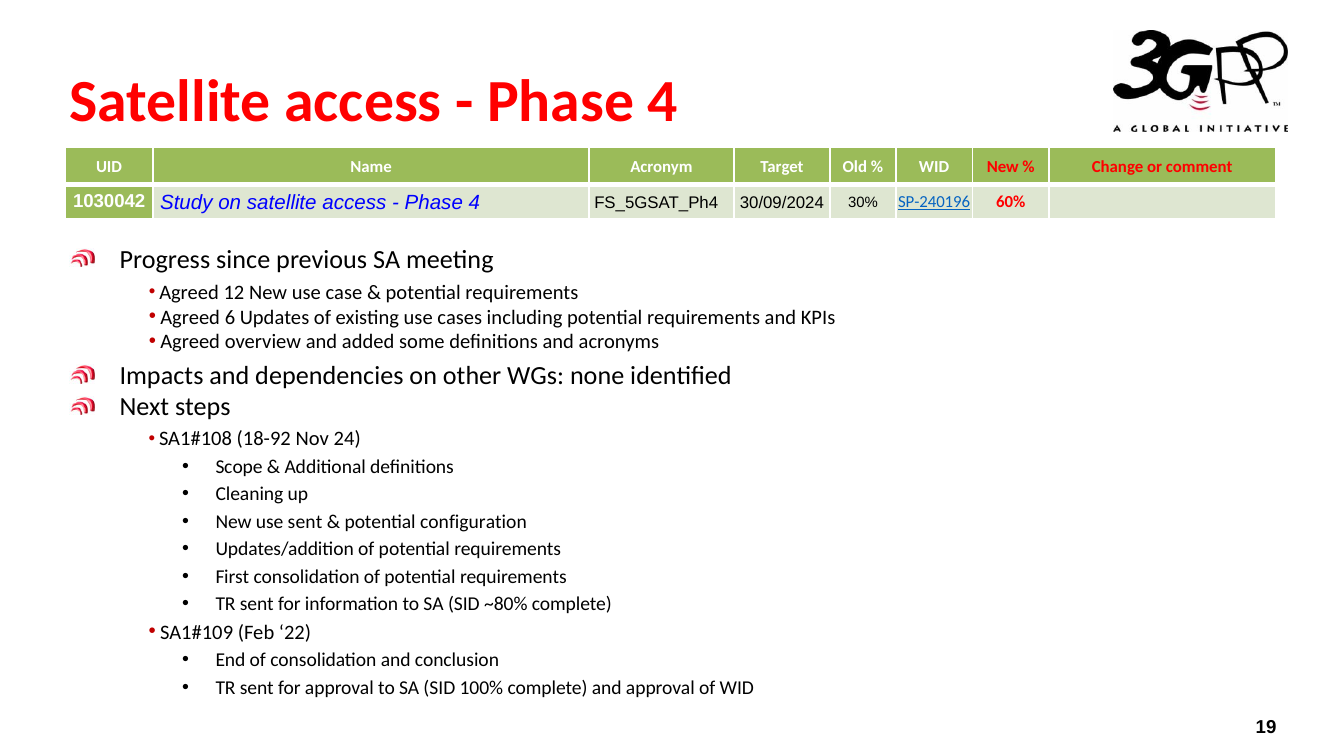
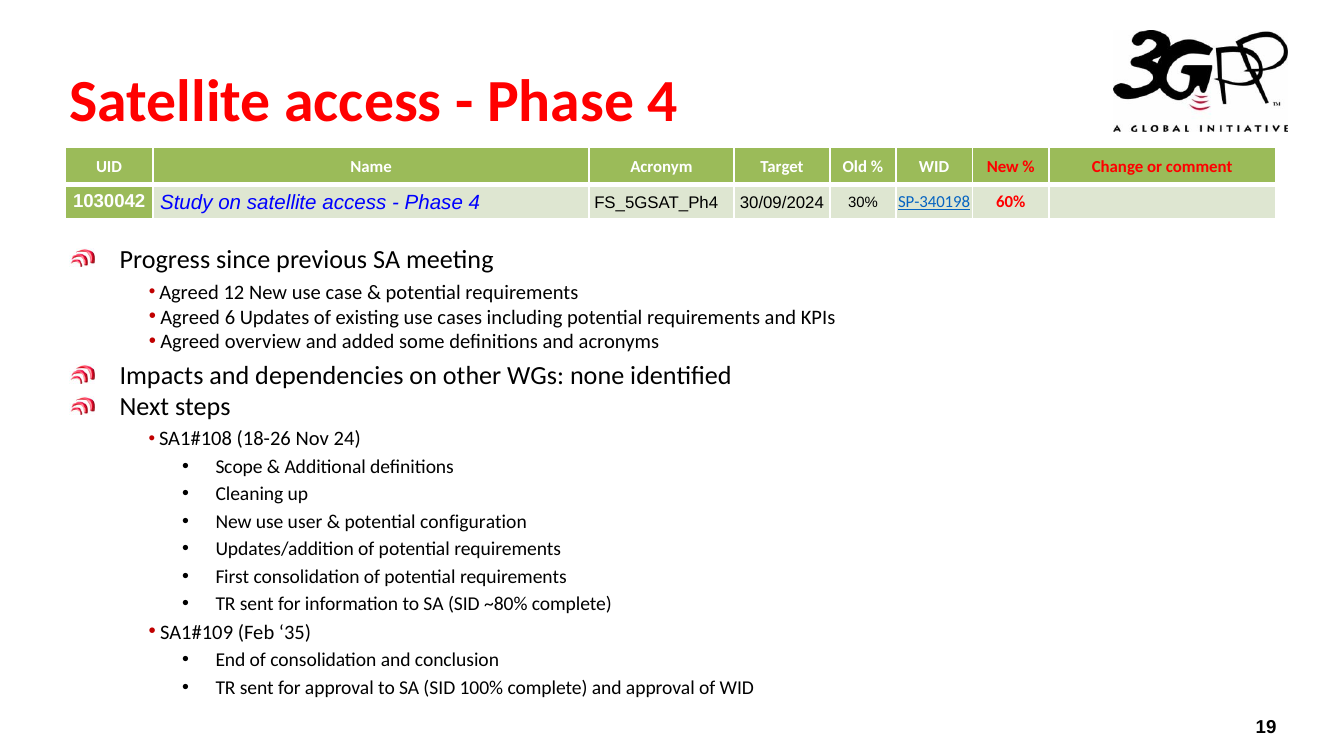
SP-240196: SP-240196 -> SP-340198 (934, 202)
18-92: 18-92 -> 18-26 (264, 439)
use sent: sent -> user (305, 522)
22: 22 -> 35 (295, 632)
